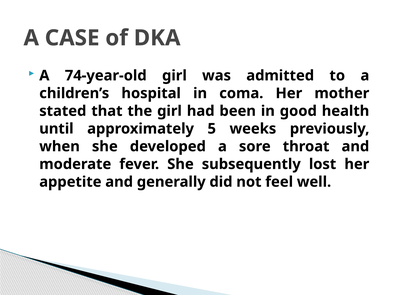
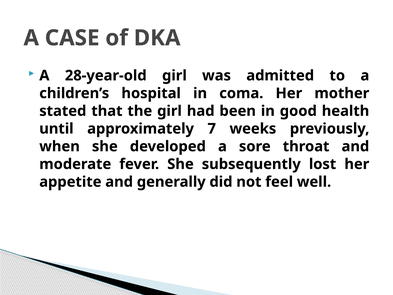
74-year-old: 74-year-old -> 28-year-old (106, 75)
5: 5 -> 7 (212, 129)
